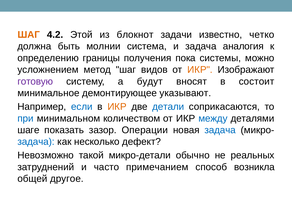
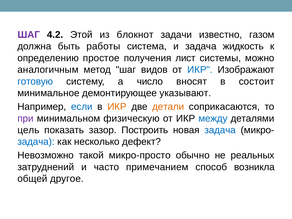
ШАГ colour: orange -> purple (29, 35)
четко: четко -> газом (262, 35)
молнии: молнии -> работы (103, 46)
аналогия: аналогия -> жидкость (243, 46)
границы: границы -> простое (101, 58)
пока: пока -> лист (186, 58)
усложнением: усложнением -> аналогичным (48, 70)
ИКР colour: orange -> blue (200, 70)
готовую colour: purple -> blue (35, 81)
будут: будут -> число (150, 81)
детали colour: blue -> orange (168, 107)
при colour: blue -> purple (26, 118)
количеством: количеством -> физическую (132, 118)
шаге: шаге -> цель (28, 130)
Операции: Операции -> Построить (145, 130)
микро-детали: микро-детали -> микро-просто (140, 155)
